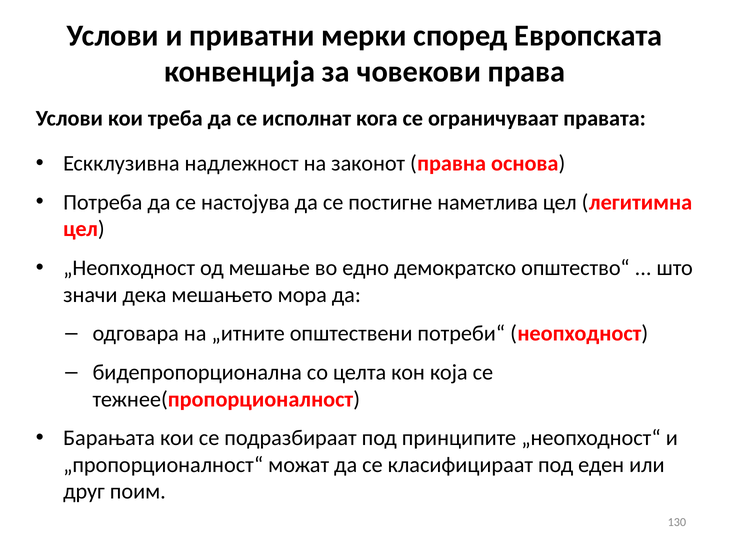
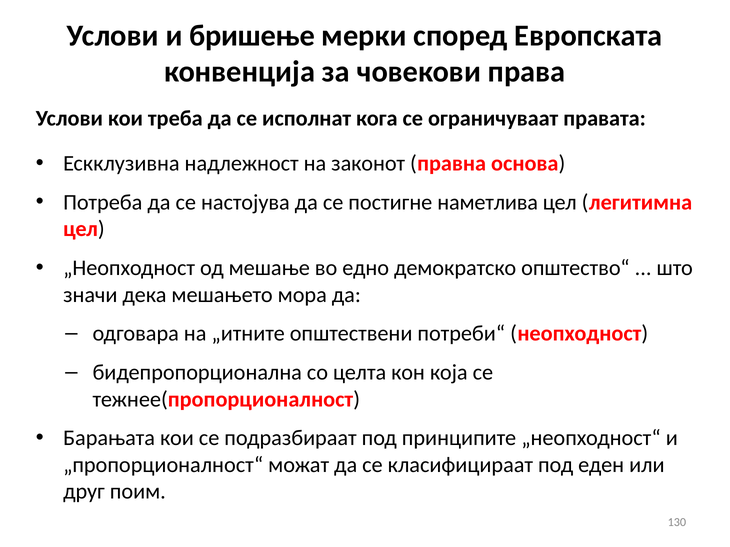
приватни: приватни -> бришење (252, 36)
